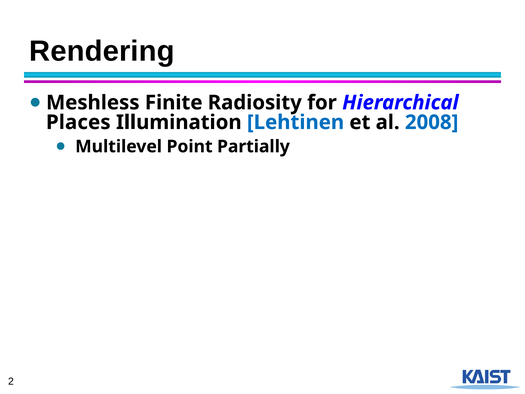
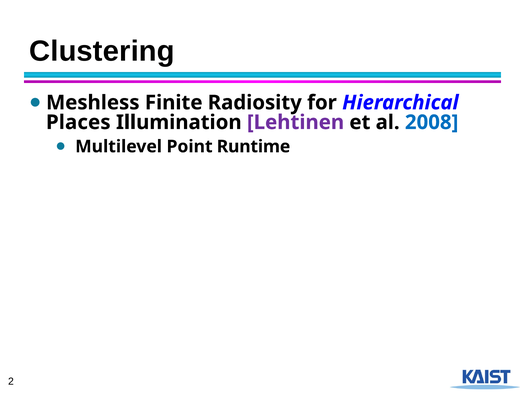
Rendering: Rendering -> Clustering (102, 51)
Lehtinen colour: blue -> purple (296, 122)
Partially: Partially -> Runtime (254, 146)
